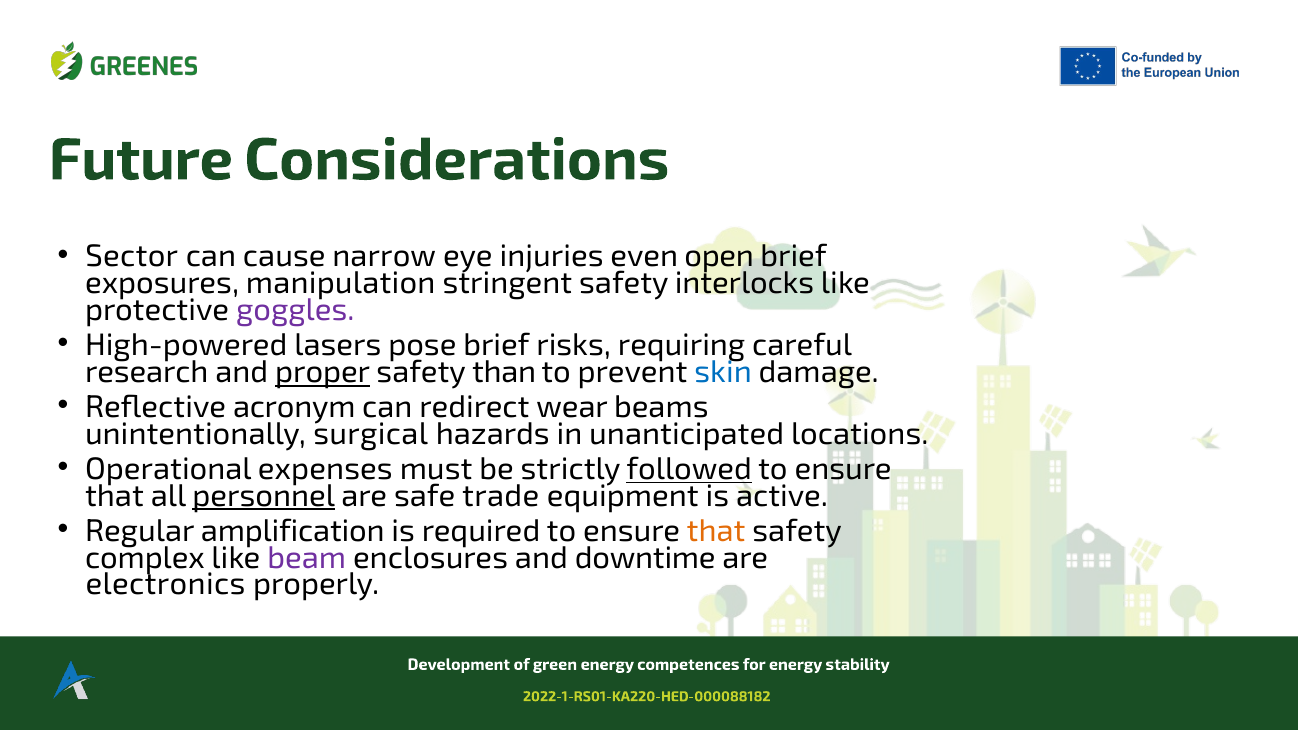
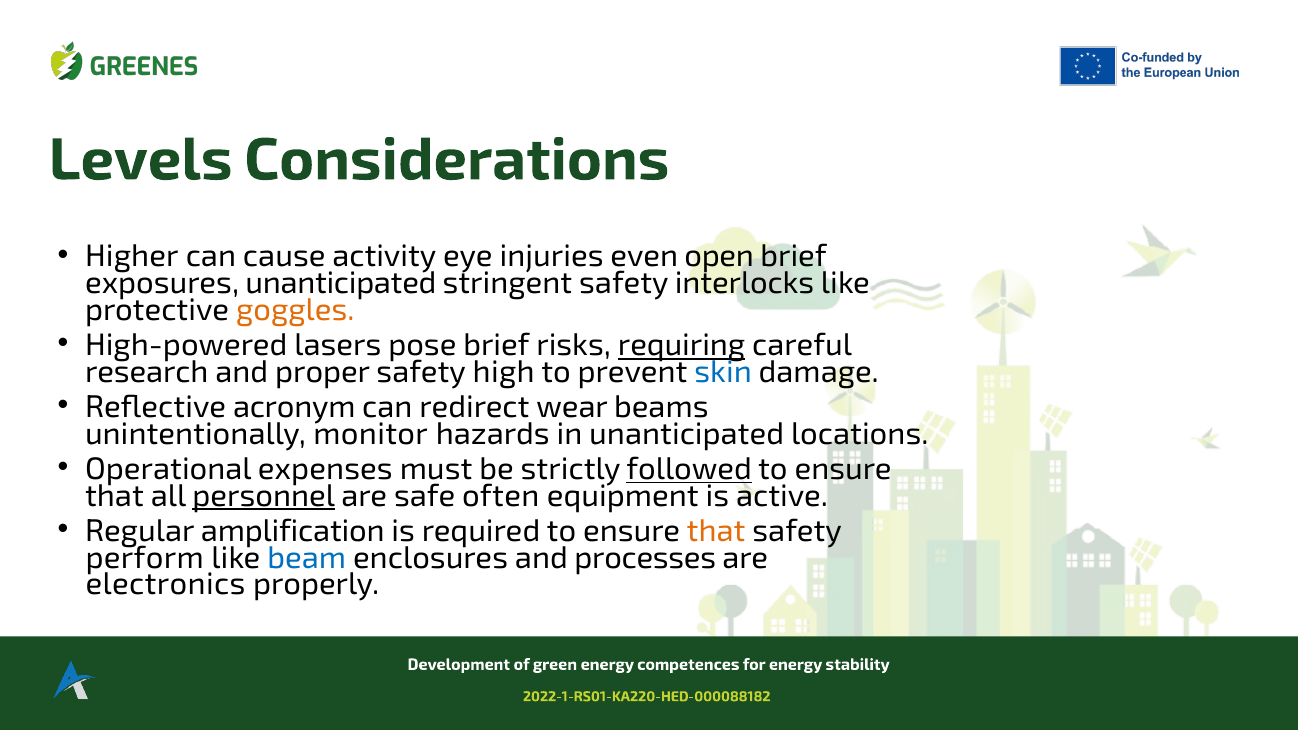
Future: Future -> Levels (141, 160)
Sector: Sector -> Higher (132, 257)
narrow: narrow -> activity (384, 257)
exposures manipulation: manipulation -> unanticipated (341, 284)
goggles colour: purple -> orange (295, 310)
requiring underline: none -> present (682, 345)
proper underline: present -> none (323, 372)
than: than -> high (504, 372)
surgical: surgical -> monitor (371, 434)
trade: trade -> often (501, 496)
complex: complex -> perform (145, 558)
beam colour: purple -> blue (307, 558)
downtime: downtime -> processes (645, 558)
